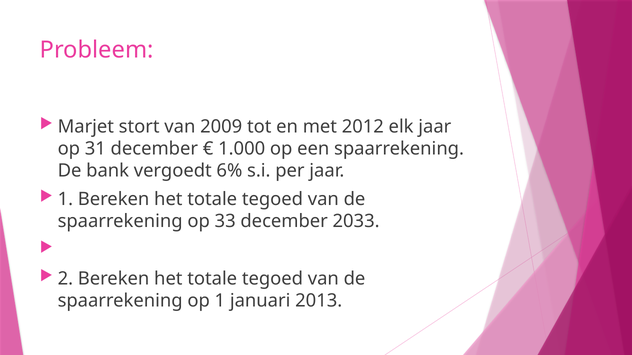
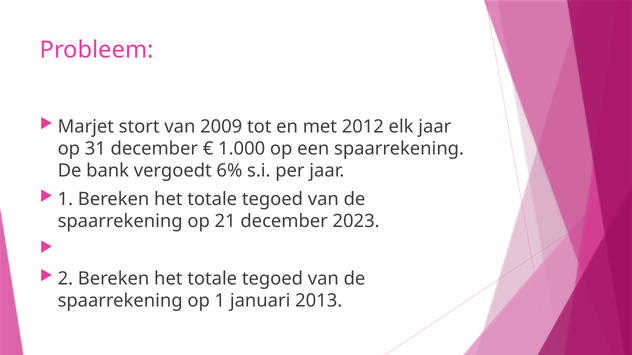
33: 33 -> 21 (225, 222)
2033: 2033 -> 2023 (356, 222)
